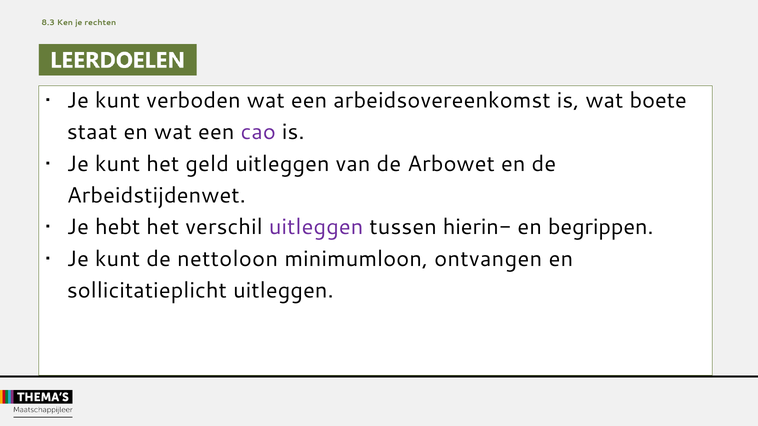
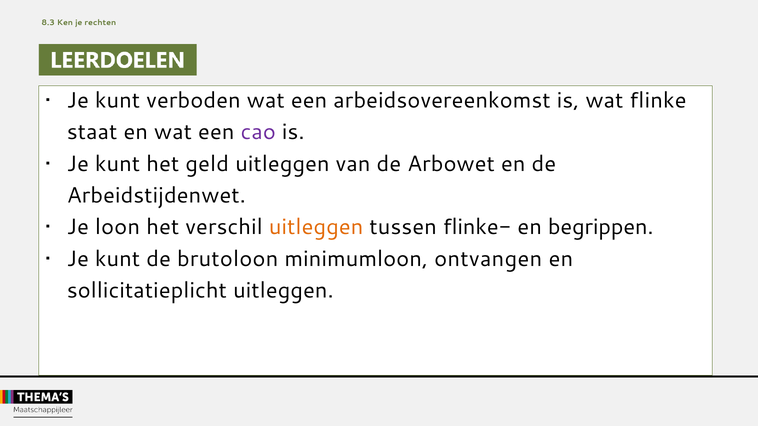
boete: boete -> flinke (658, 100)
hebt: hebt -> loon (117, 227)
uitleggen colour: purple -> orange (316, 227)
hierin-: hierin- -> flinke- (477, 227)
nettoloon: nettoloon -> brutoloon (228, 259)
